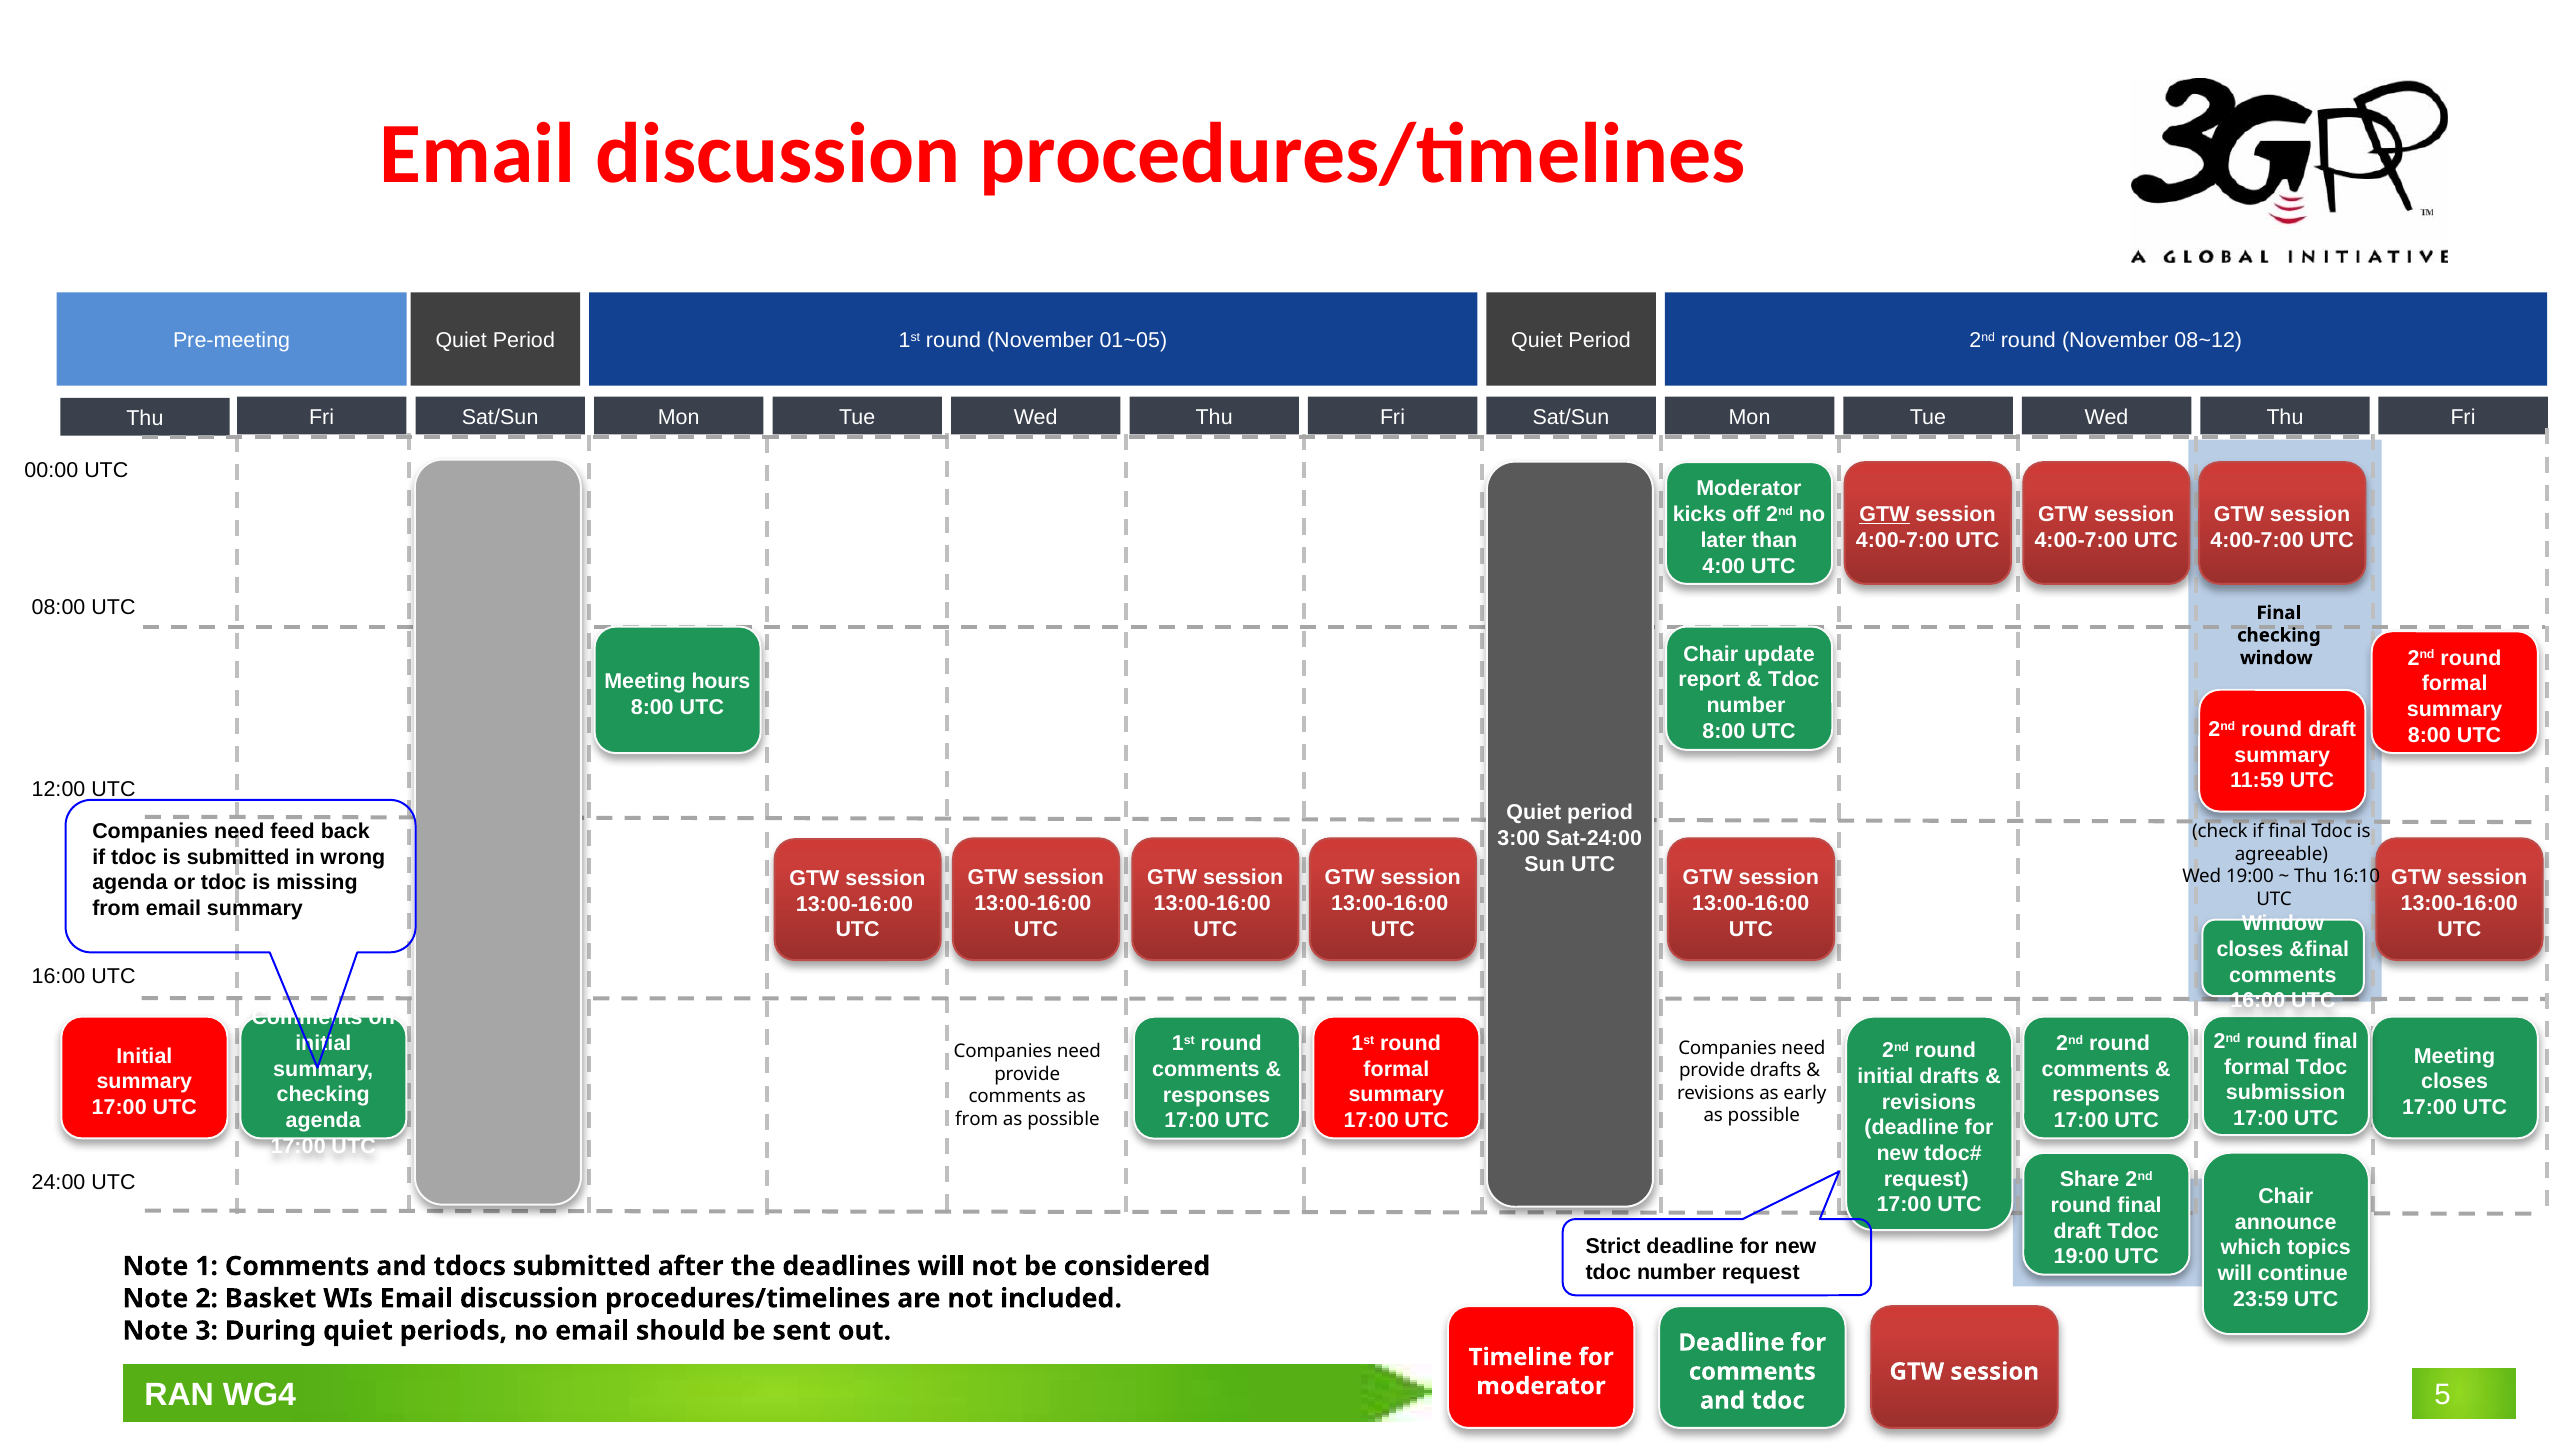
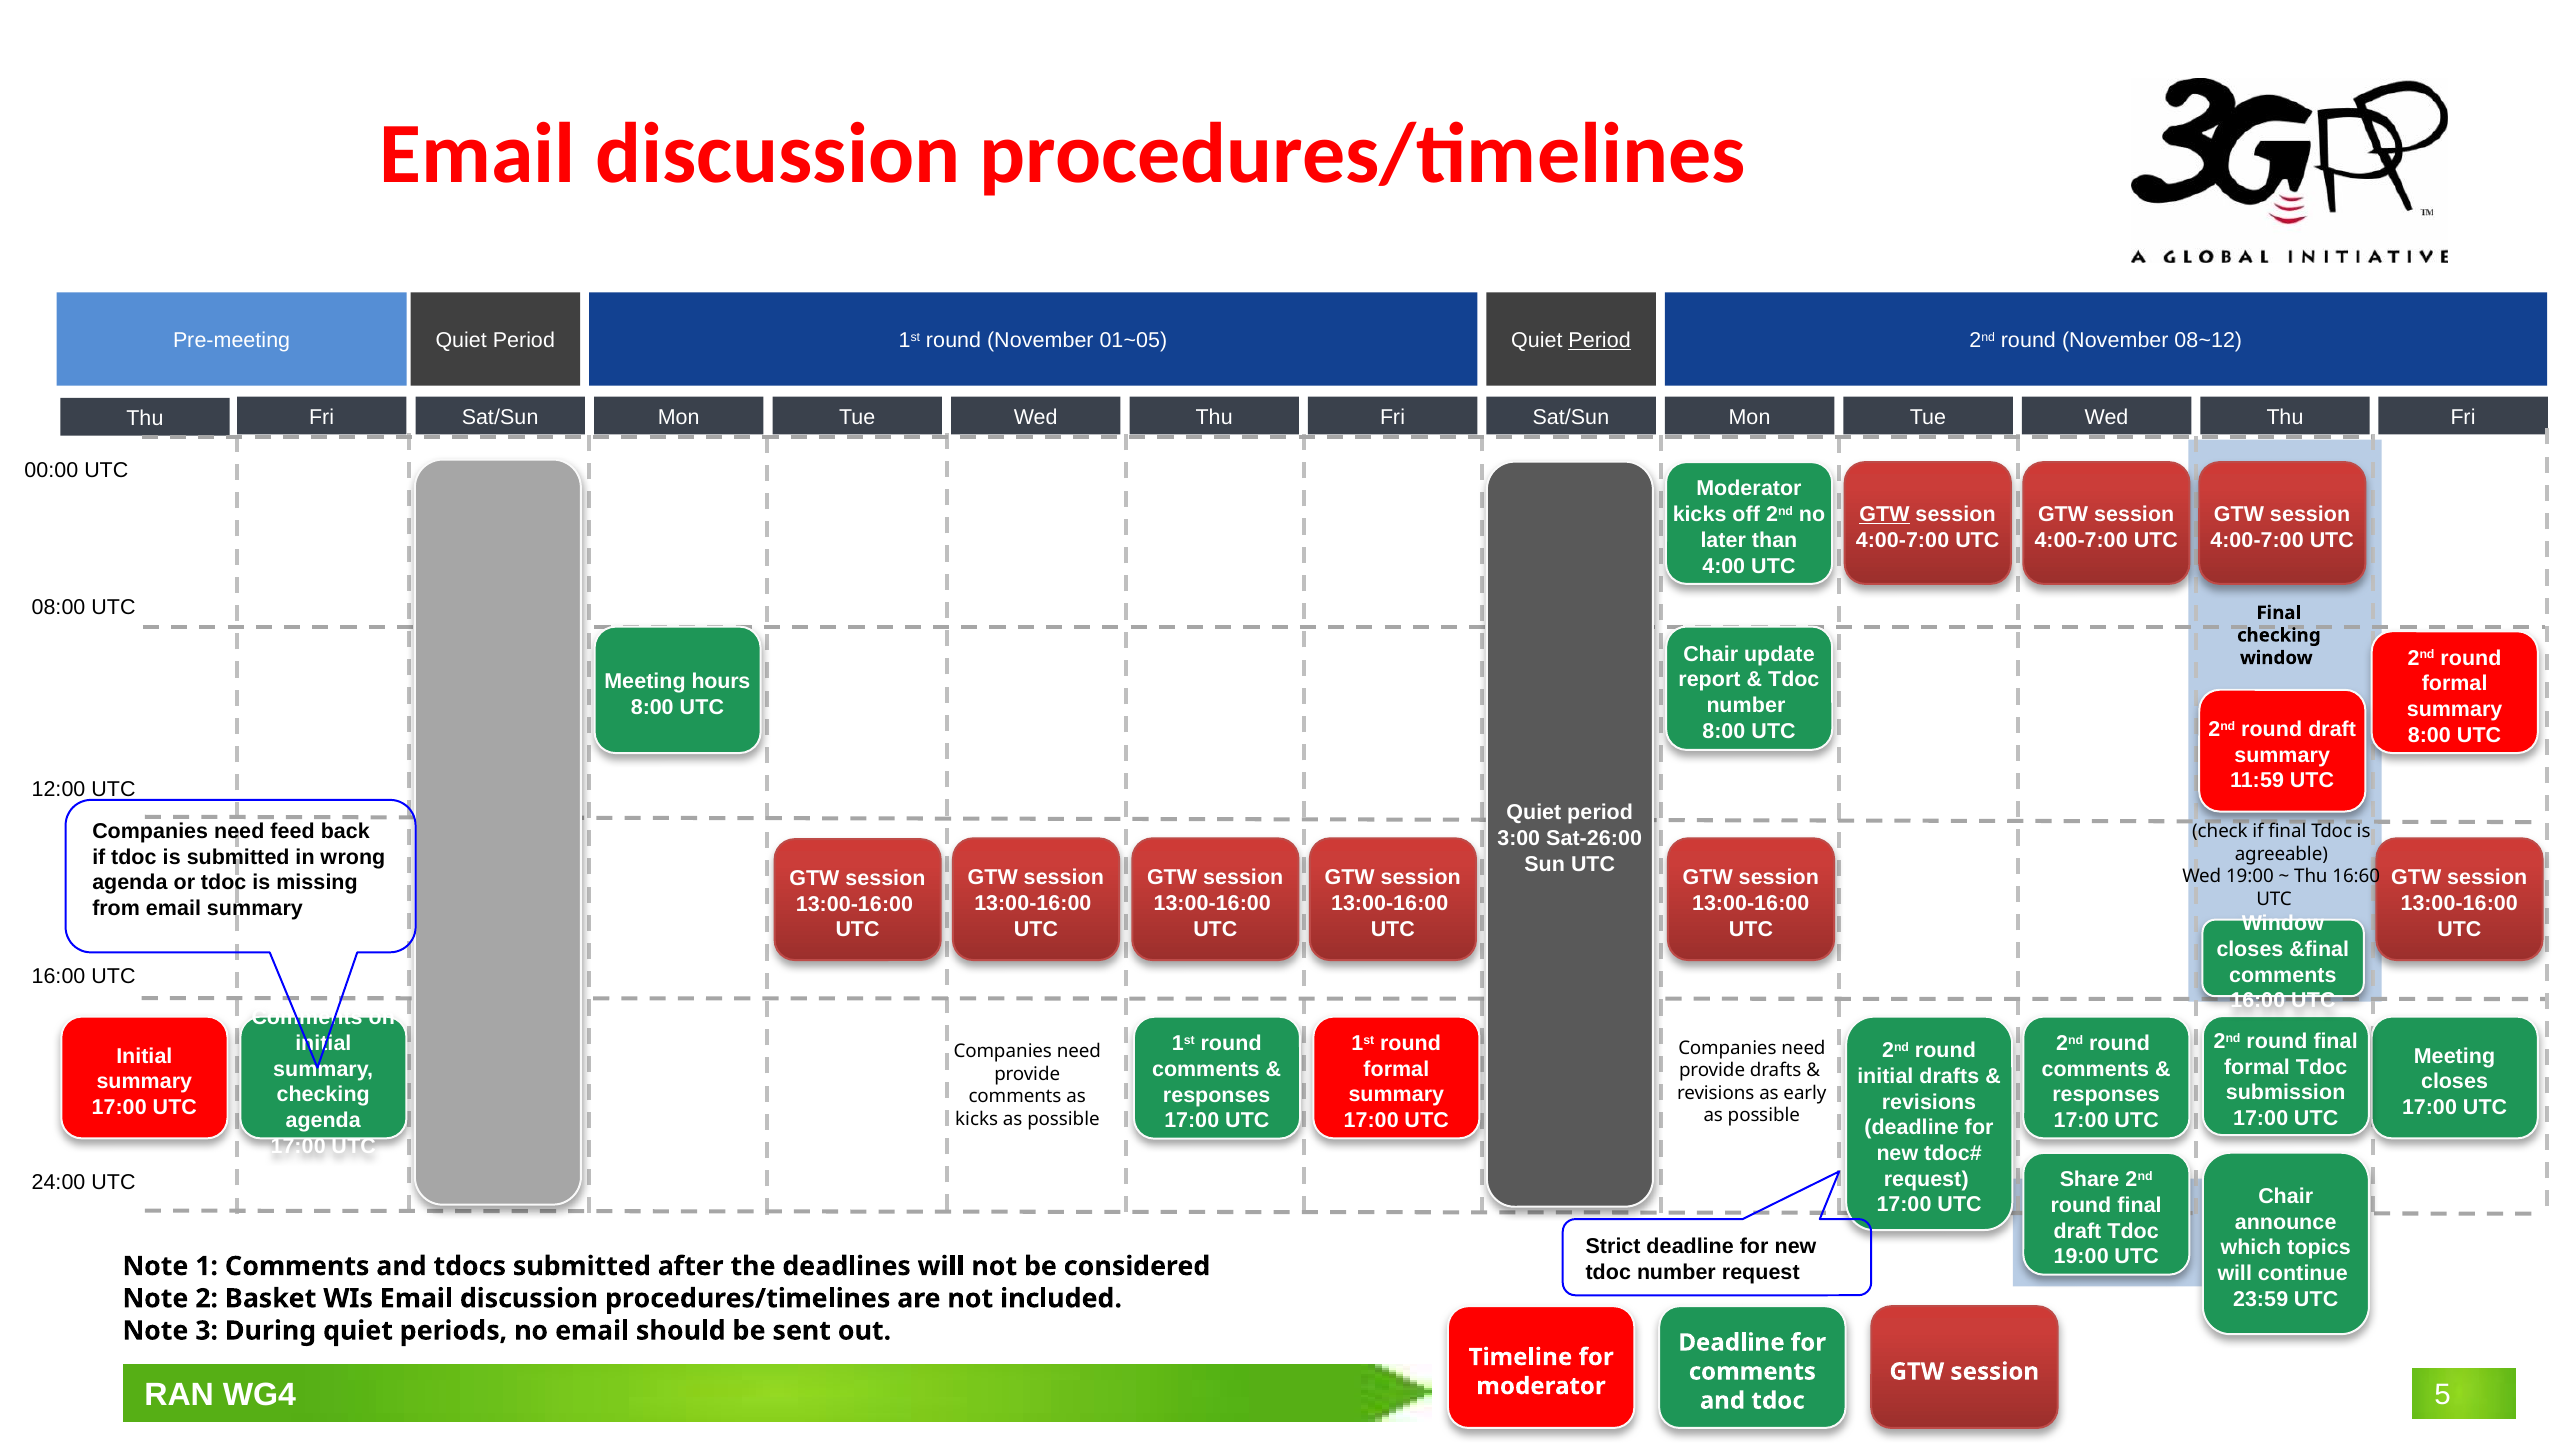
Period underline: none -> present (1600, 341)
Sat-24:00: Sat-24:00 -> Sat-26:00 (1594, 839)
16:10: 16:10 -> 16:60 (2356, 877)
from: from -> kicks (977, 1119)
